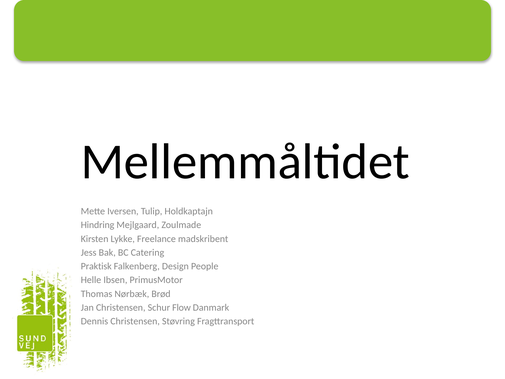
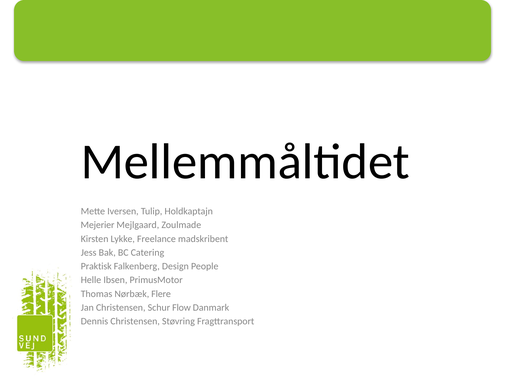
Hindring: Hindring -> Mejerier (98, 225)
Brød: Brød -> Flere (161, 294)
